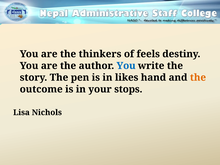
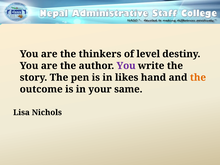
feels: feels -> level (148, 54)
You colour: blue -> purple (126, 66)
stops: stops -> same (128, 89)
